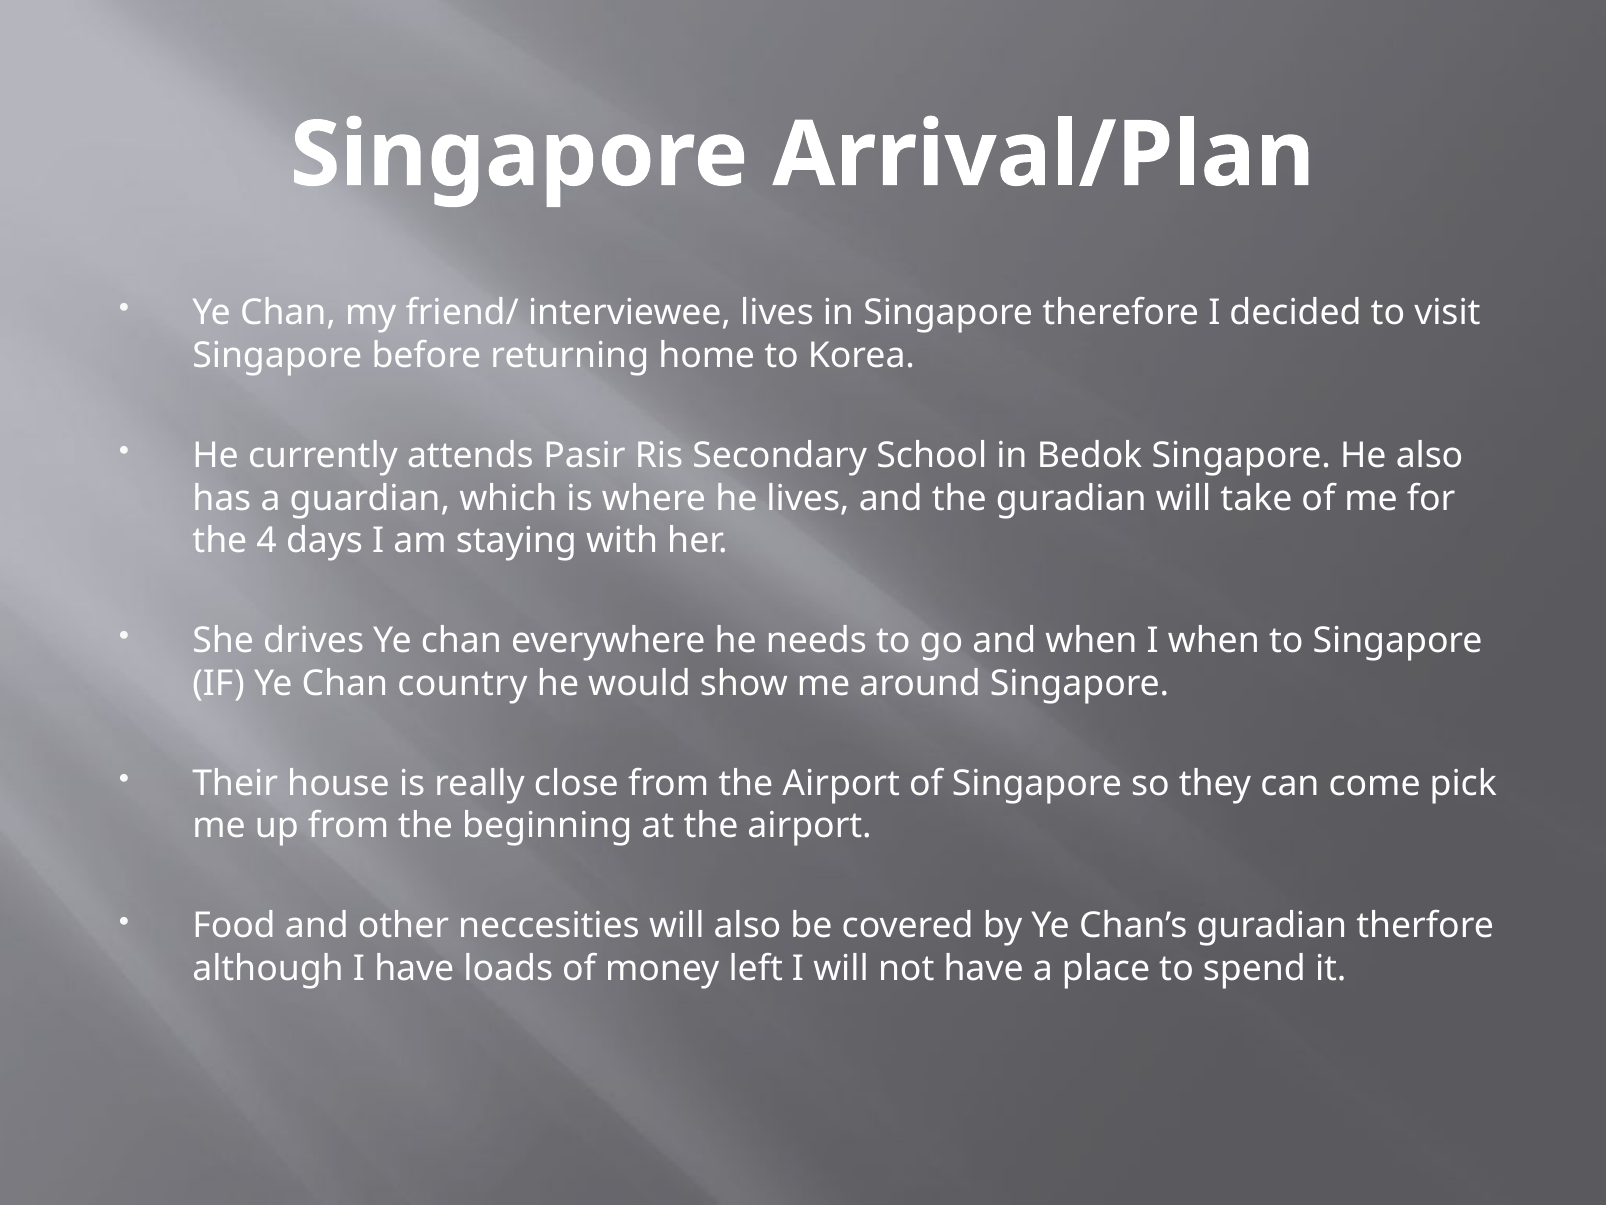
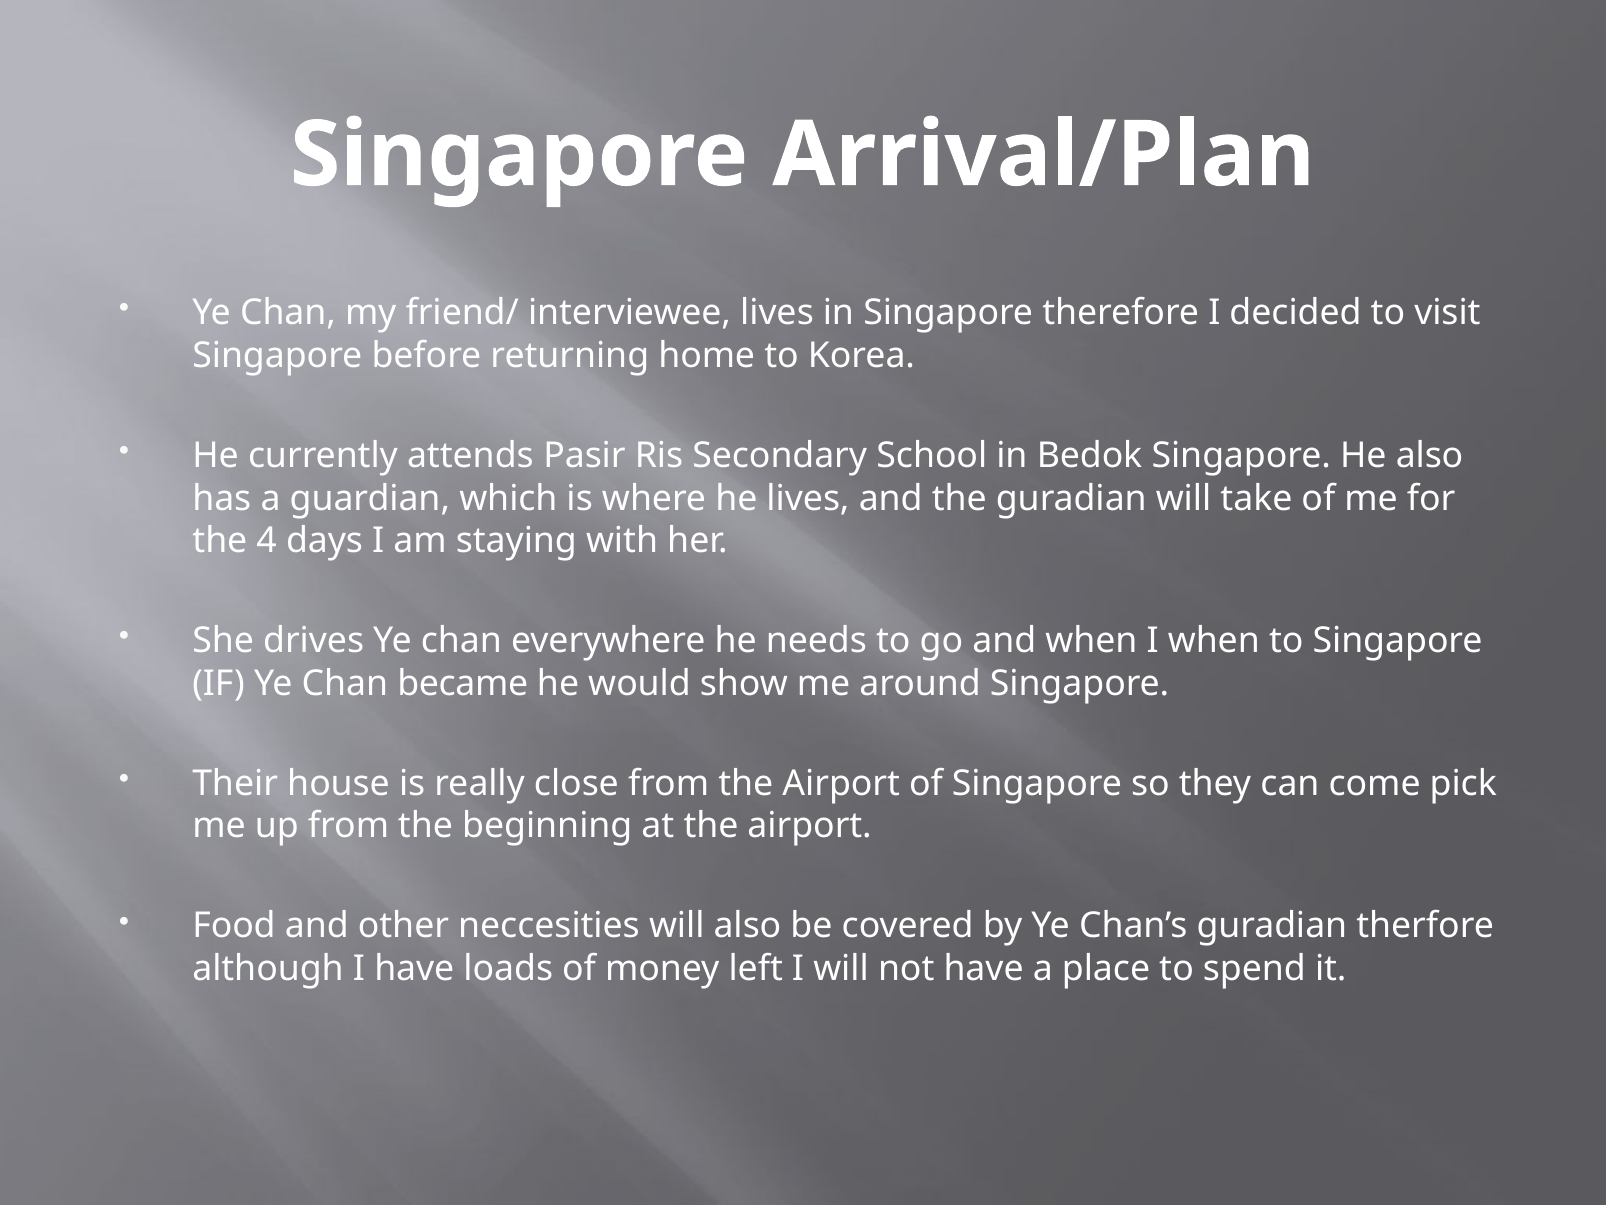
country: country -> became (463, 683)
